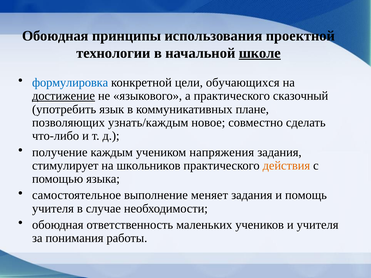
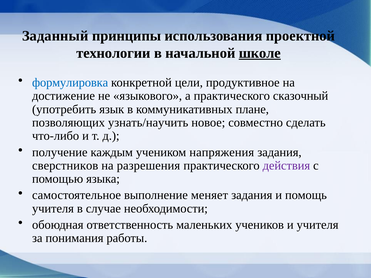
Обоюдная: Обоюдная -> Заданный (55, 36)
обучающихся: обучающихся -> продуктивное (243, 83)
достижение underline: present -> none (64, 96)
узнать/каждым: узнать/каждым -> узнать/научить (148, 123)
стимулирует: стимулирует -> сверстников (65, 166)
школьников: школьников -> разрешения (148, 166)
действия colour: orange -> purple (286, 166)
